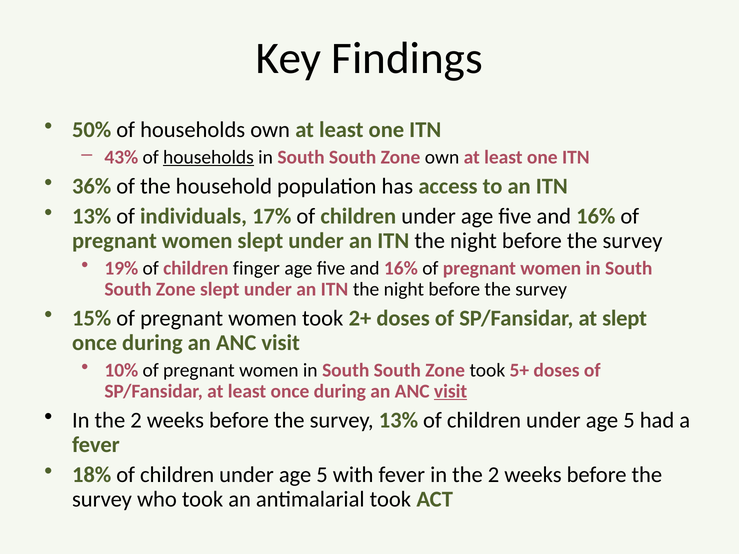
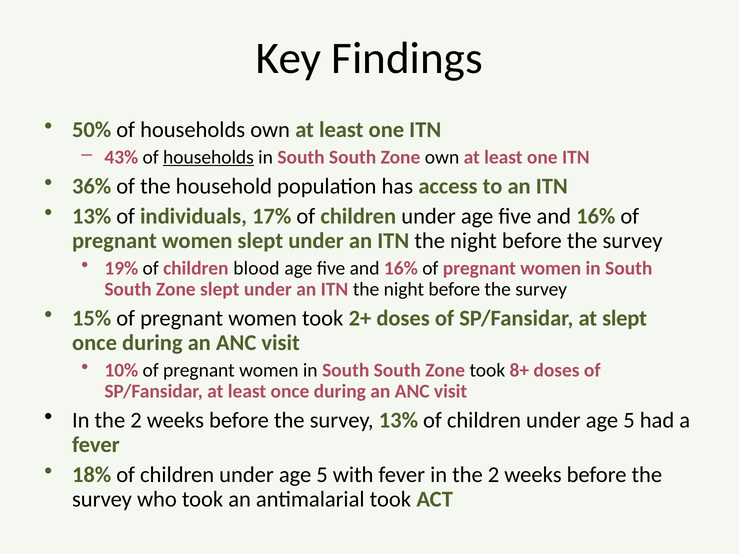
finger: finger -> blood (256, 268)
5+: 5+ -> 8+ (519, 370)
visit underline: present -> none (451, 391)
